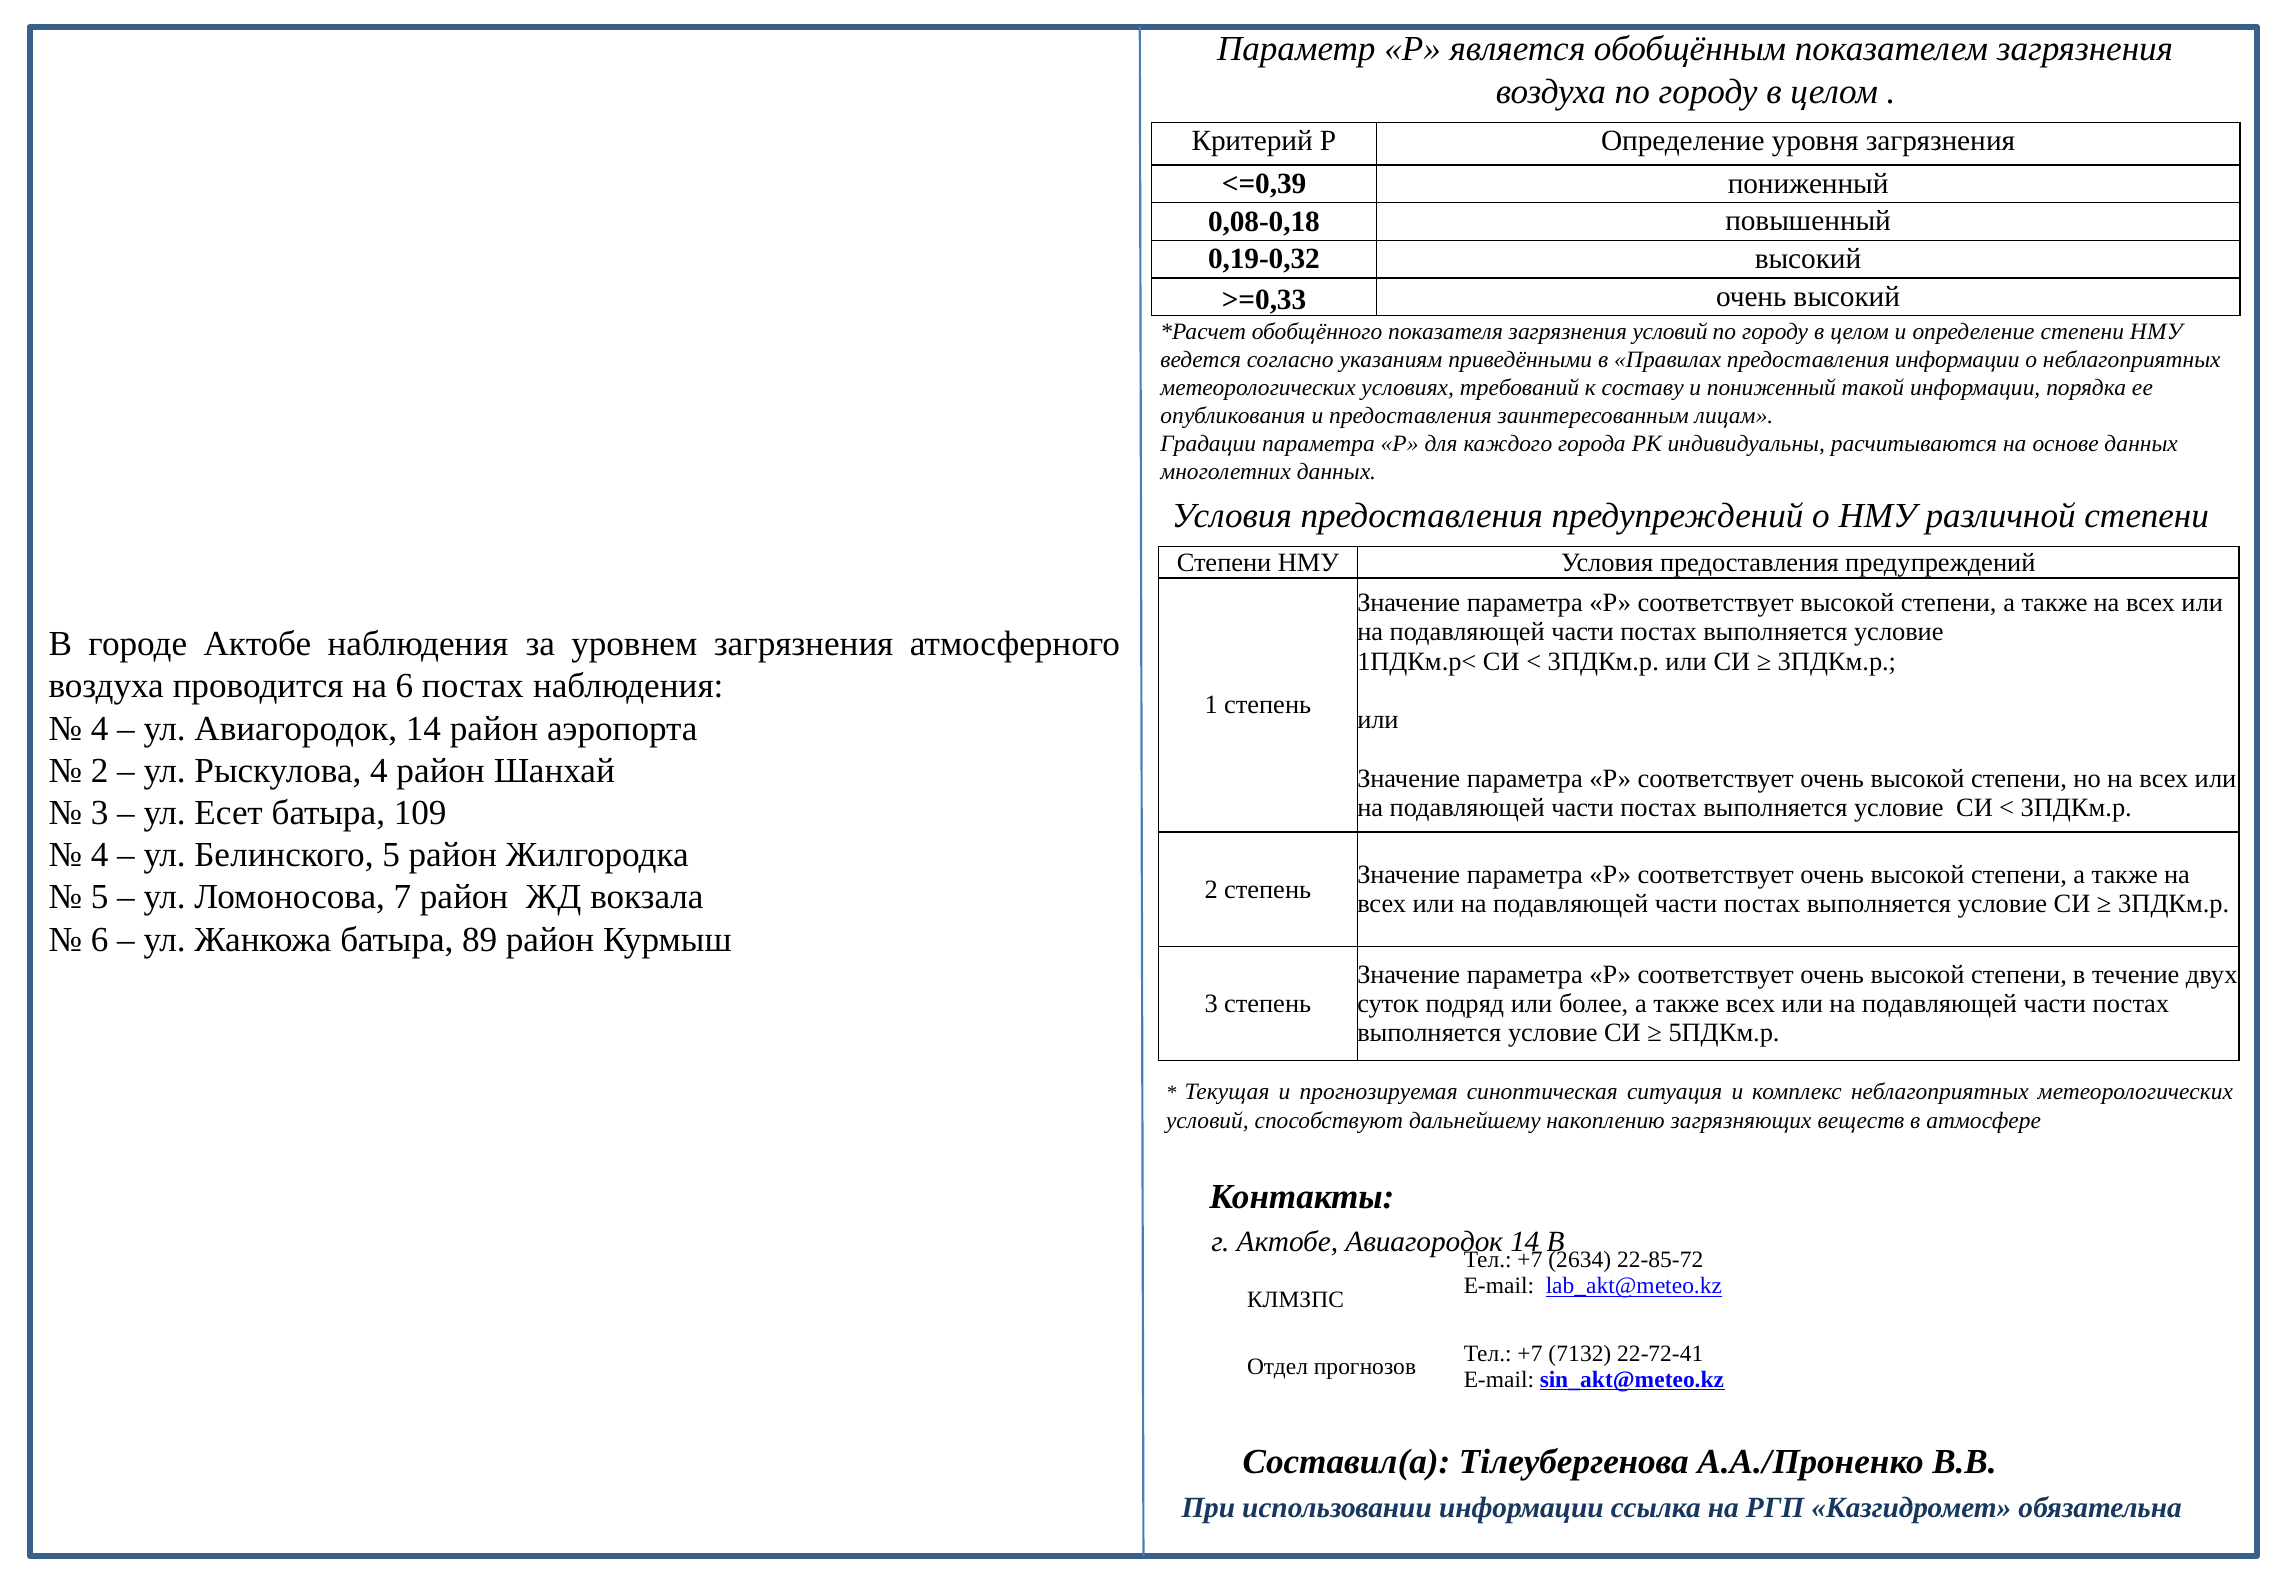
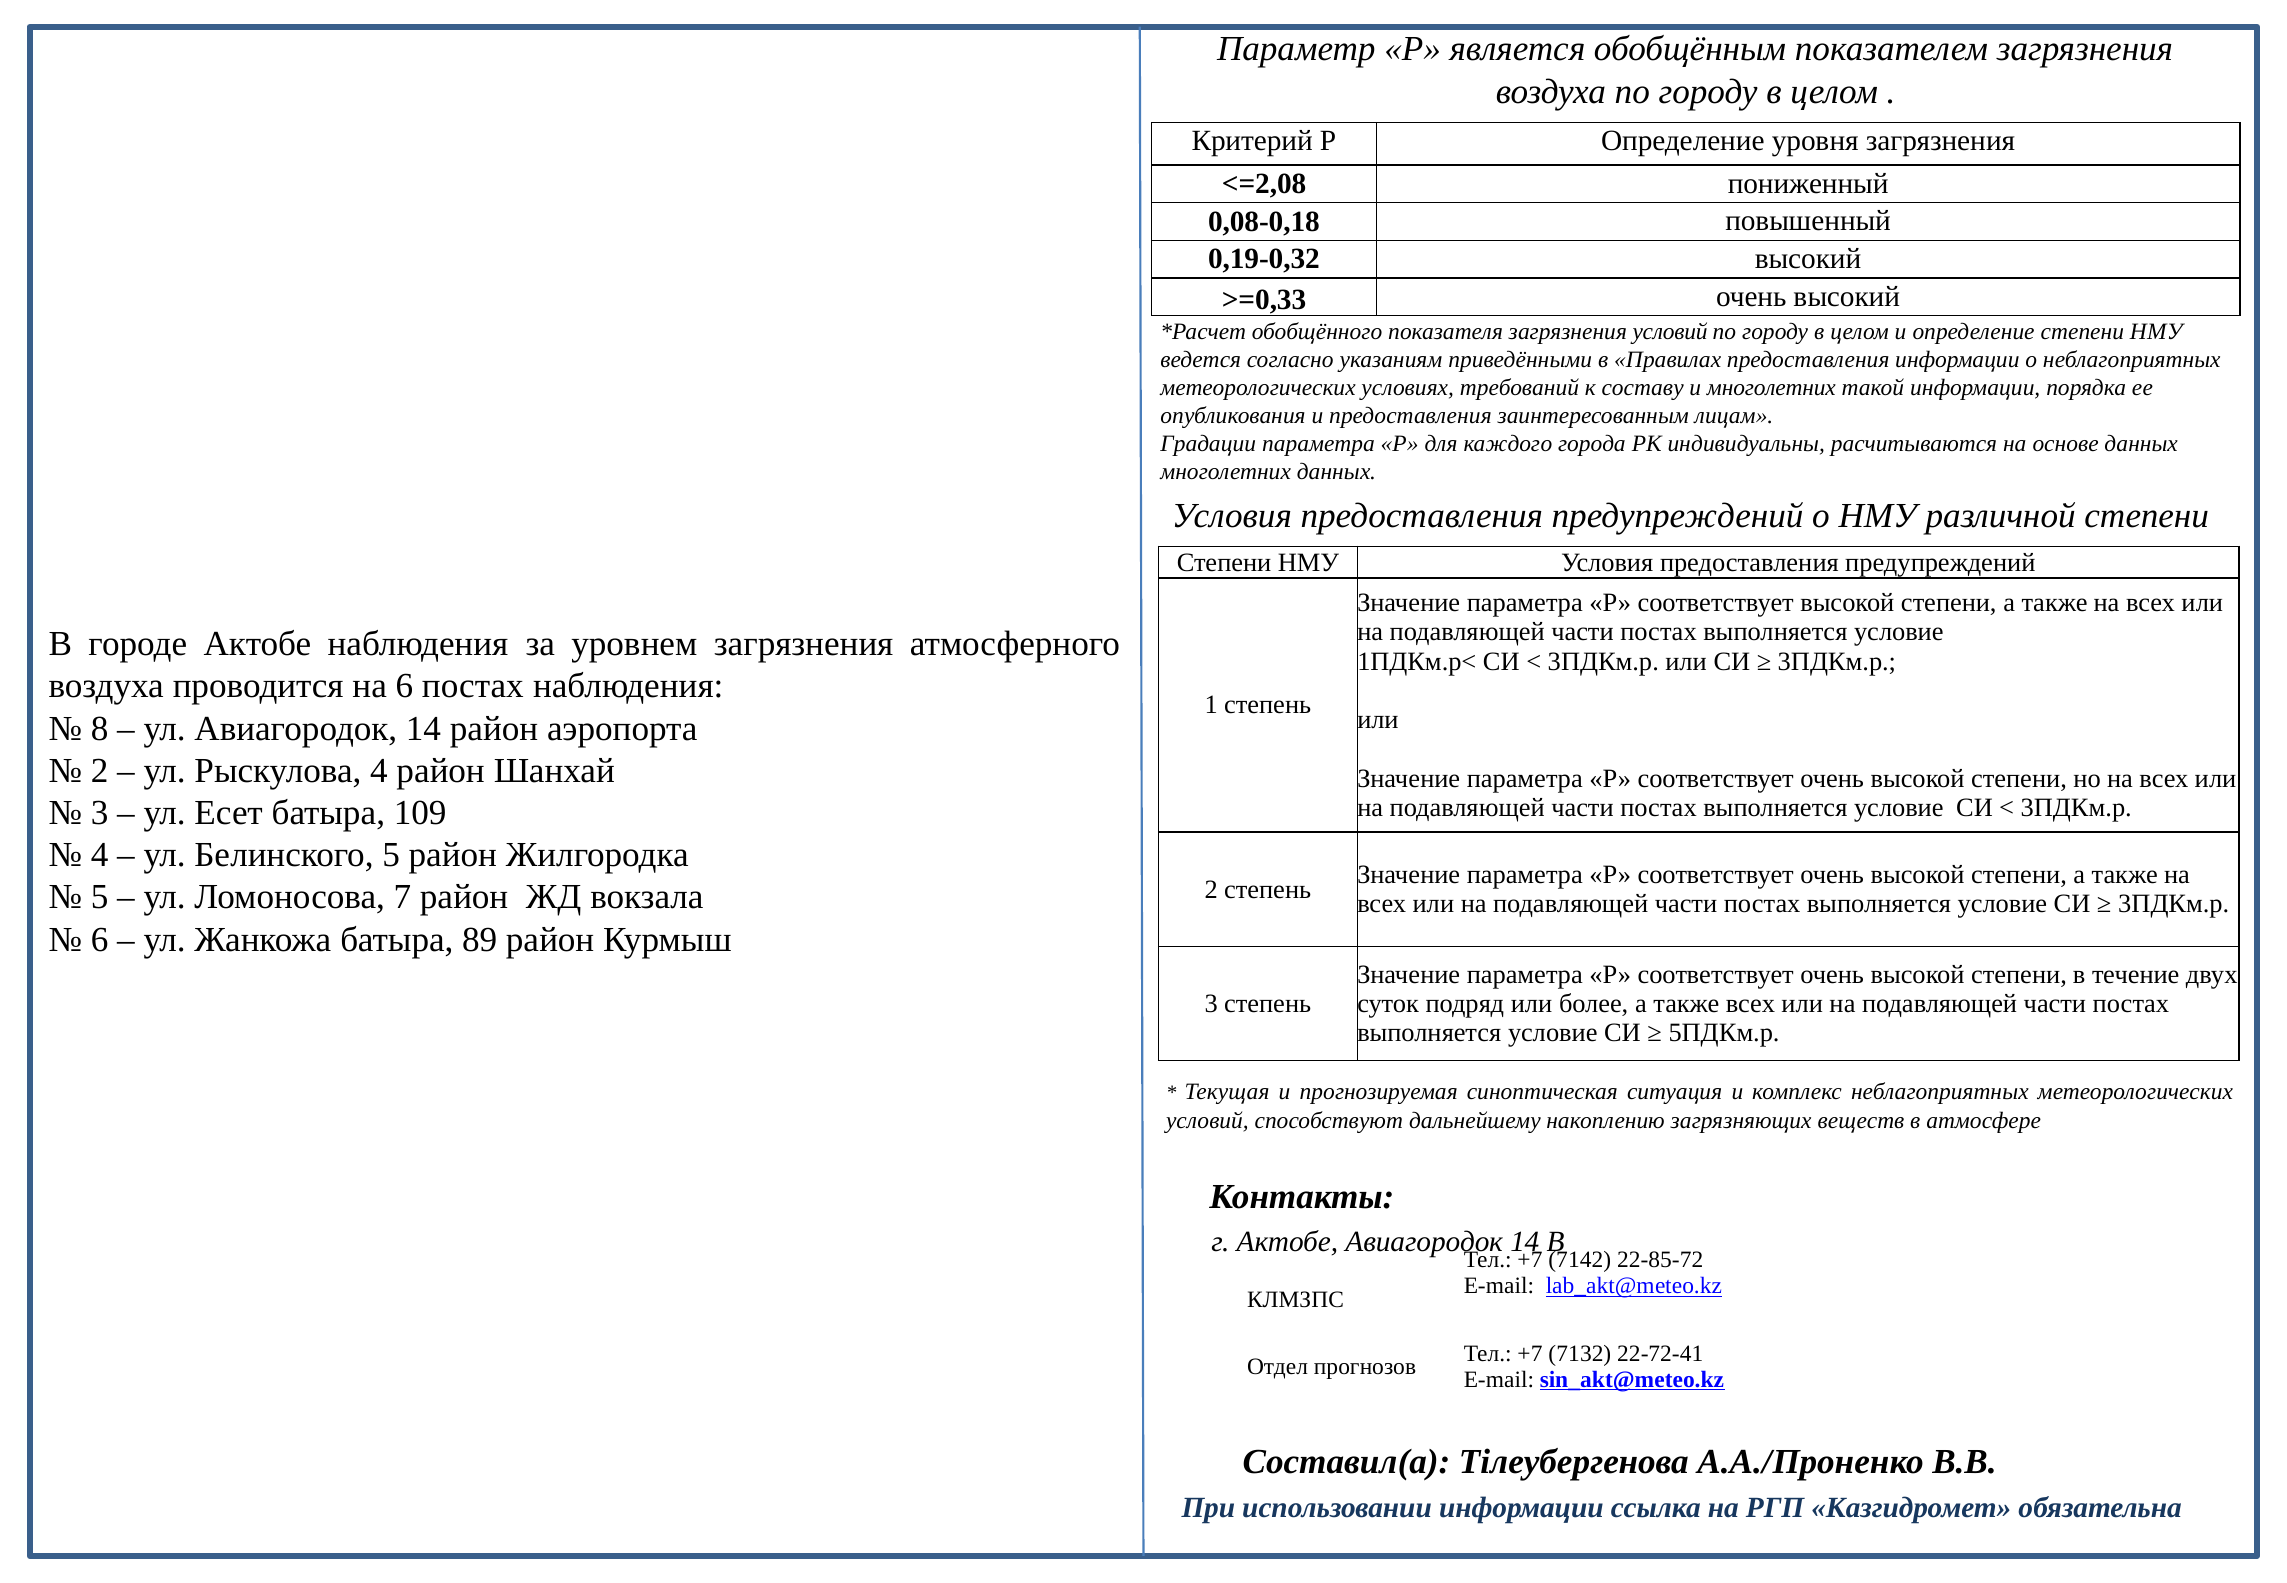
<=0,39: <=0,39 -> <=2,08 (1264, 184)
и пониженный: пониженный -> многолетних (1771, 388)
4: 4 -> 8 (100, 729)
2634: 2634 -> 7142 (1580, 1260)
